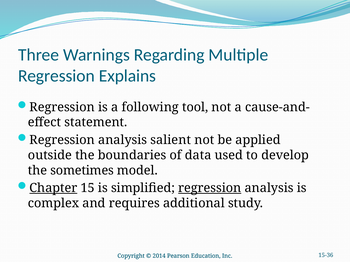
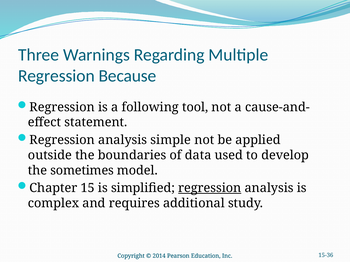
Explains: Explains -> Because (127, 76)
salient: salient -> simple (171, 140)
Chapter underline: present -> none (53, 188)
